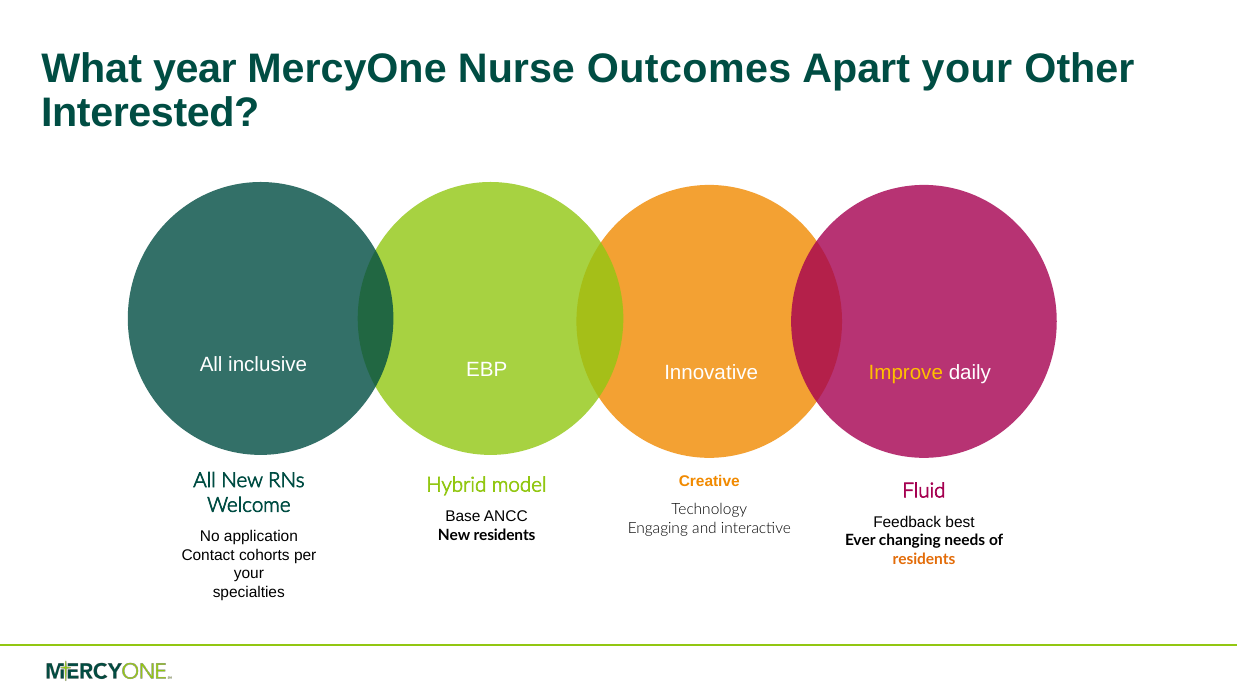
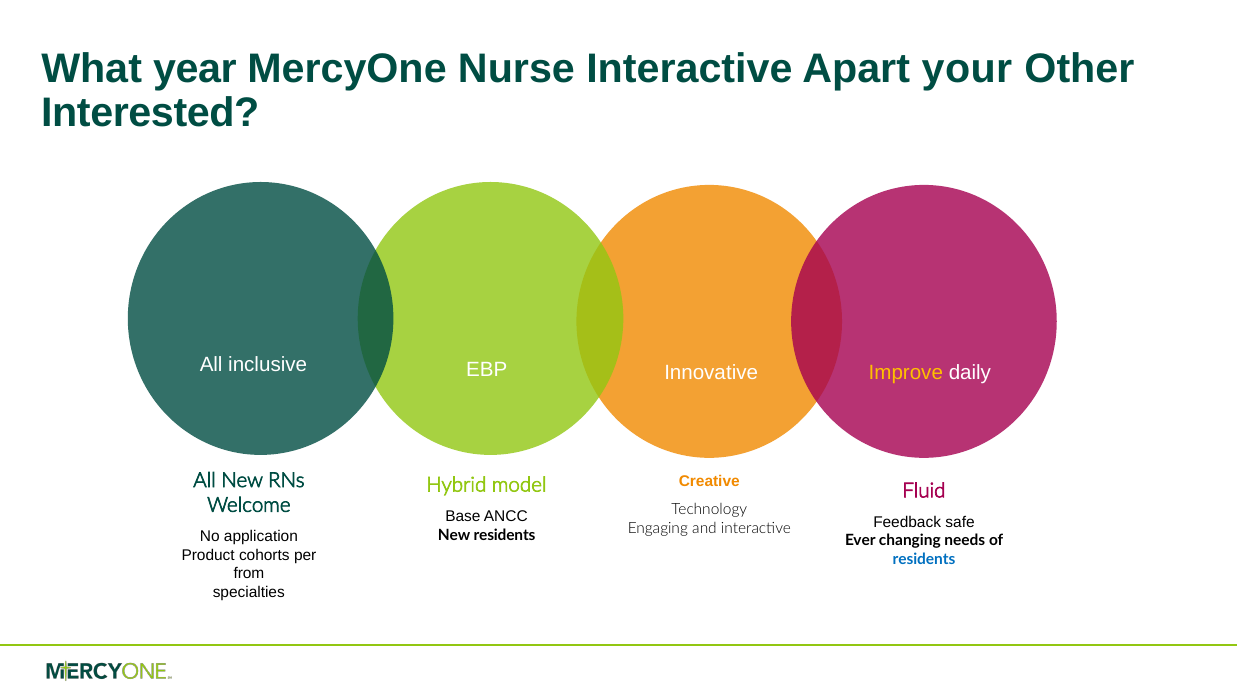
Nurse Outcomes: Outcomes -> Interactive (689, 69)
best: best -> safe (960, 522)
Contact: Contact -> Product (208, 555)
residents colour: orange -> blue (924, 559)
your: your -> from (249, 574)
